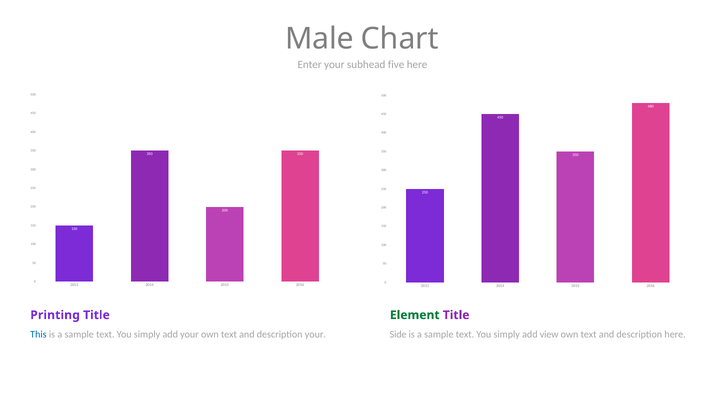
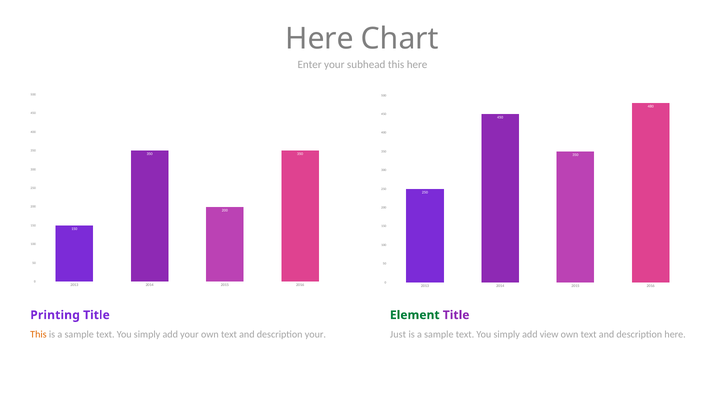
Male: Male -> Here (320, 39)
subhead five: five -> this (396, 65)
This colour: blue -> orange (38, 335)
Side: Side -> Just (398, 335)
